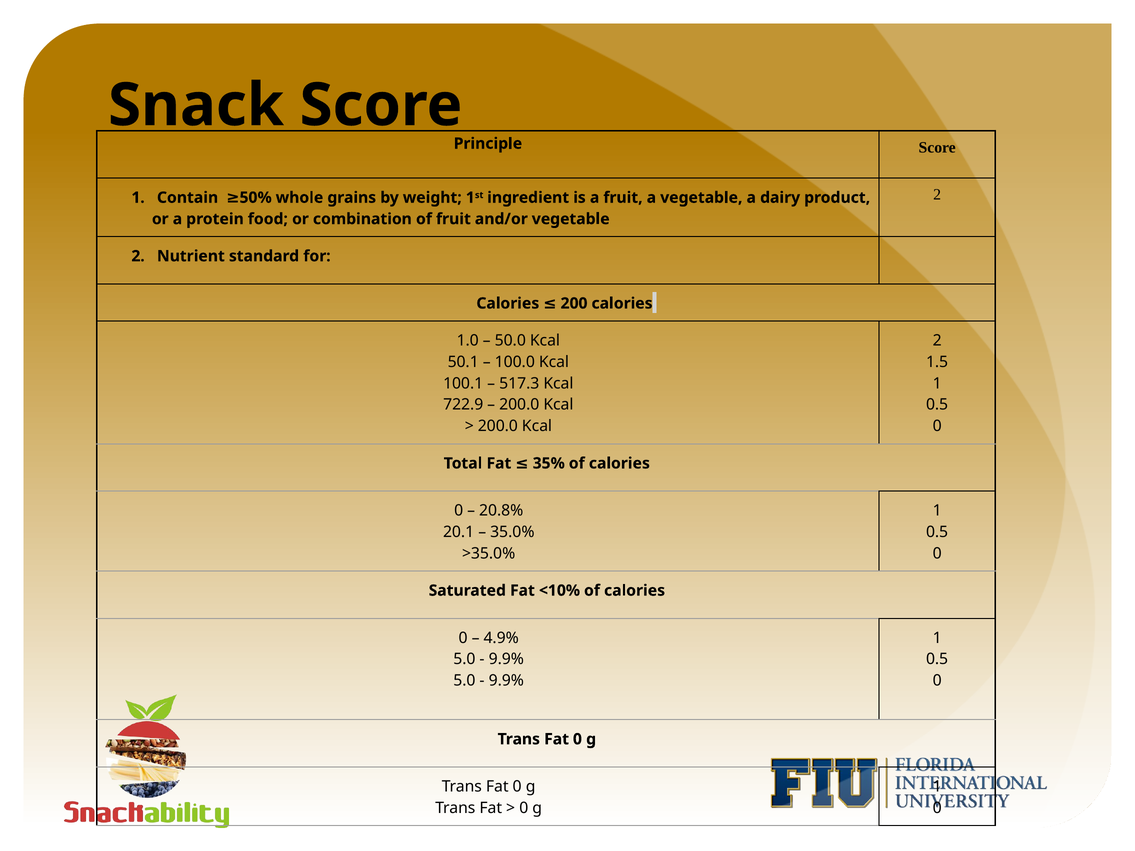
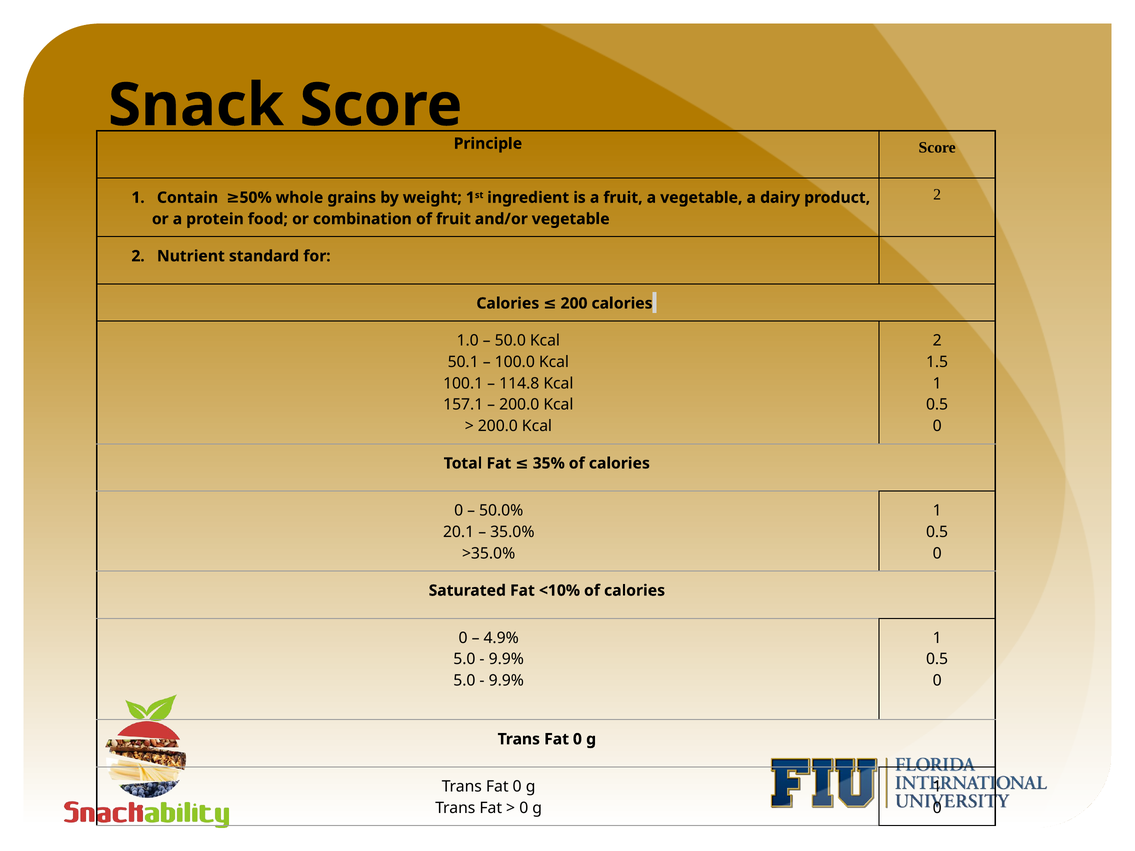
517.3: 517.3 -> 114.8 (519, 383)
722.9: 722.9 -> 157.1 (463, 405)
20.8%: 20.8% -> 50.0% (501, 511)
